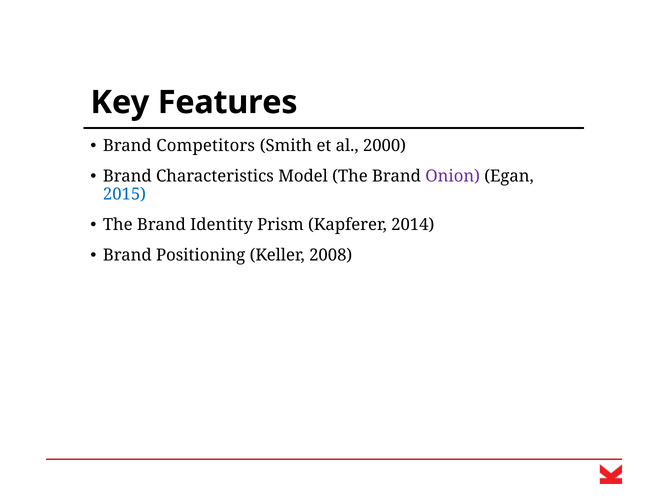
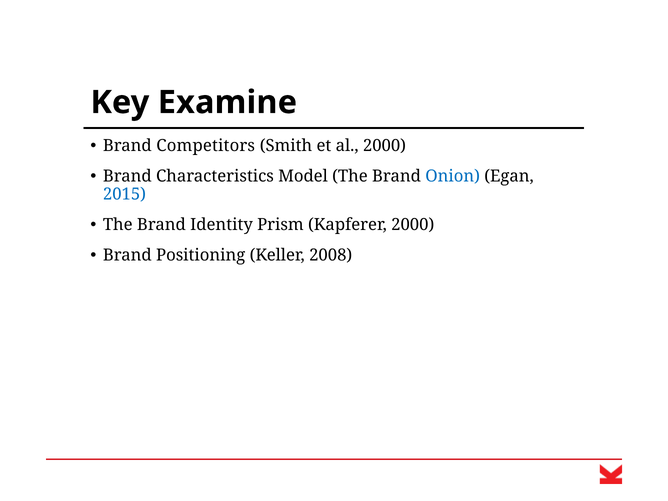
Features: Features -> Examine (227, 102)
Onion colour: purple -> blue (453, 176)
Kapferer 2014: 2014 -> 2000 (413, 225)
